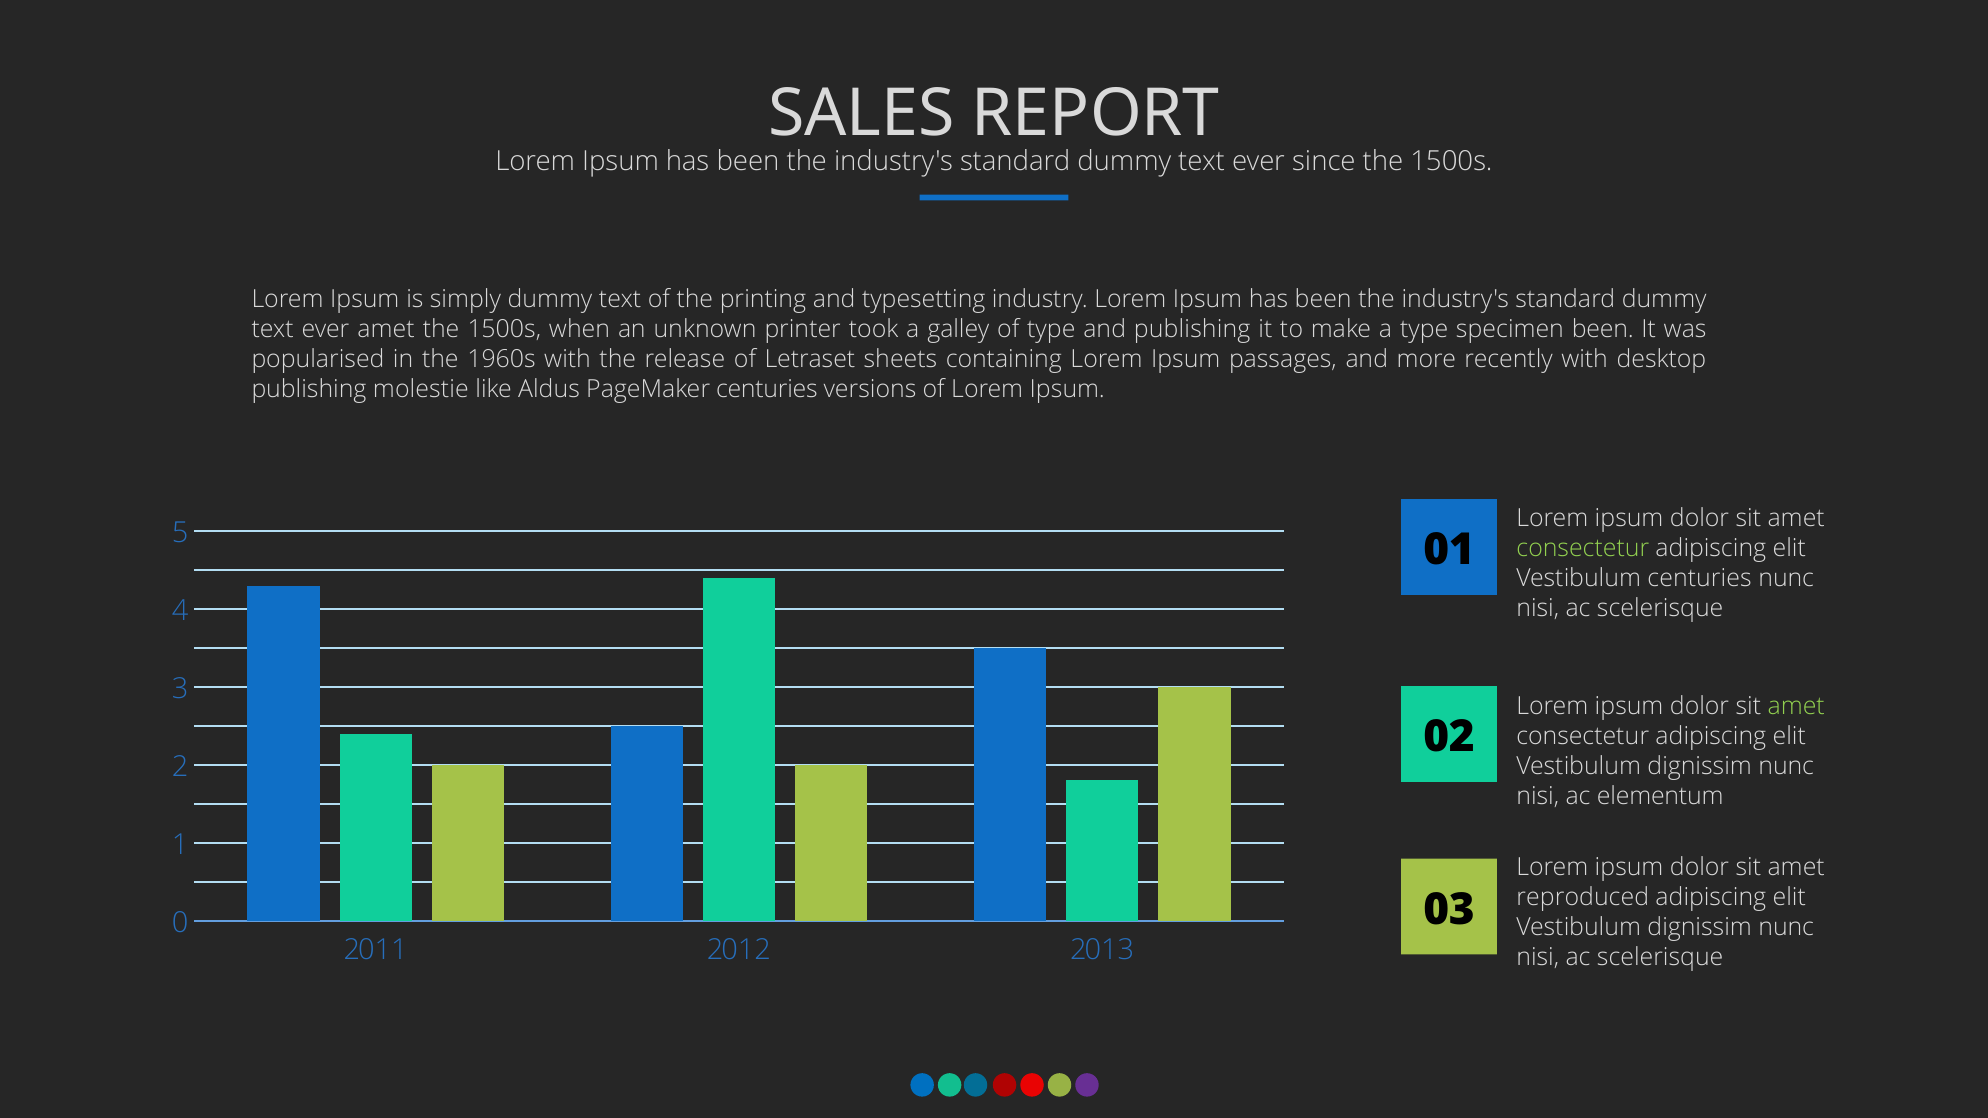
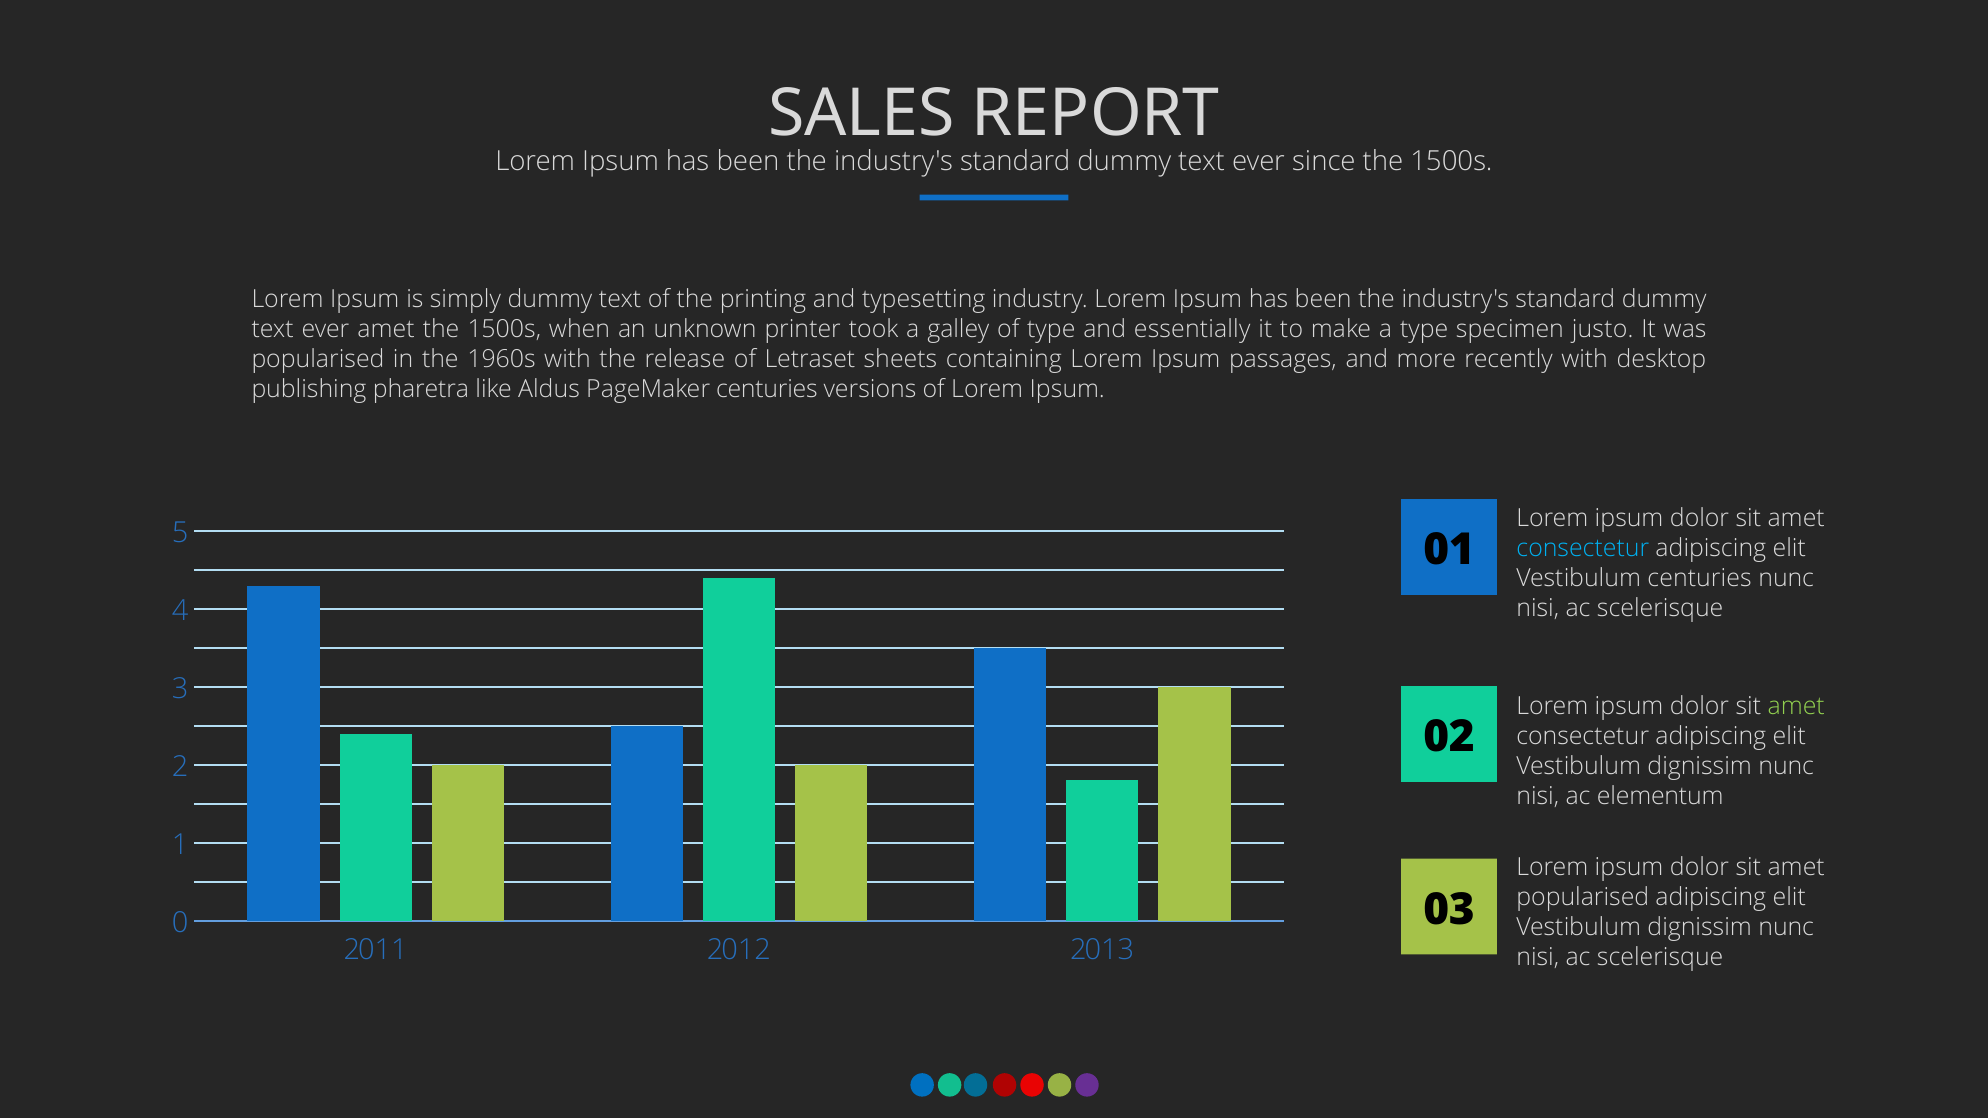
and publishing: publishing -> essentially (1192, 330)
specimen been: been -> justo (1603, 330)
molestie: molestie -> pharetra (421, 389)
consectetur colour: light green -> light blue (1583, 549)
reproduced: reproduced -> popularised (1583, 898)
